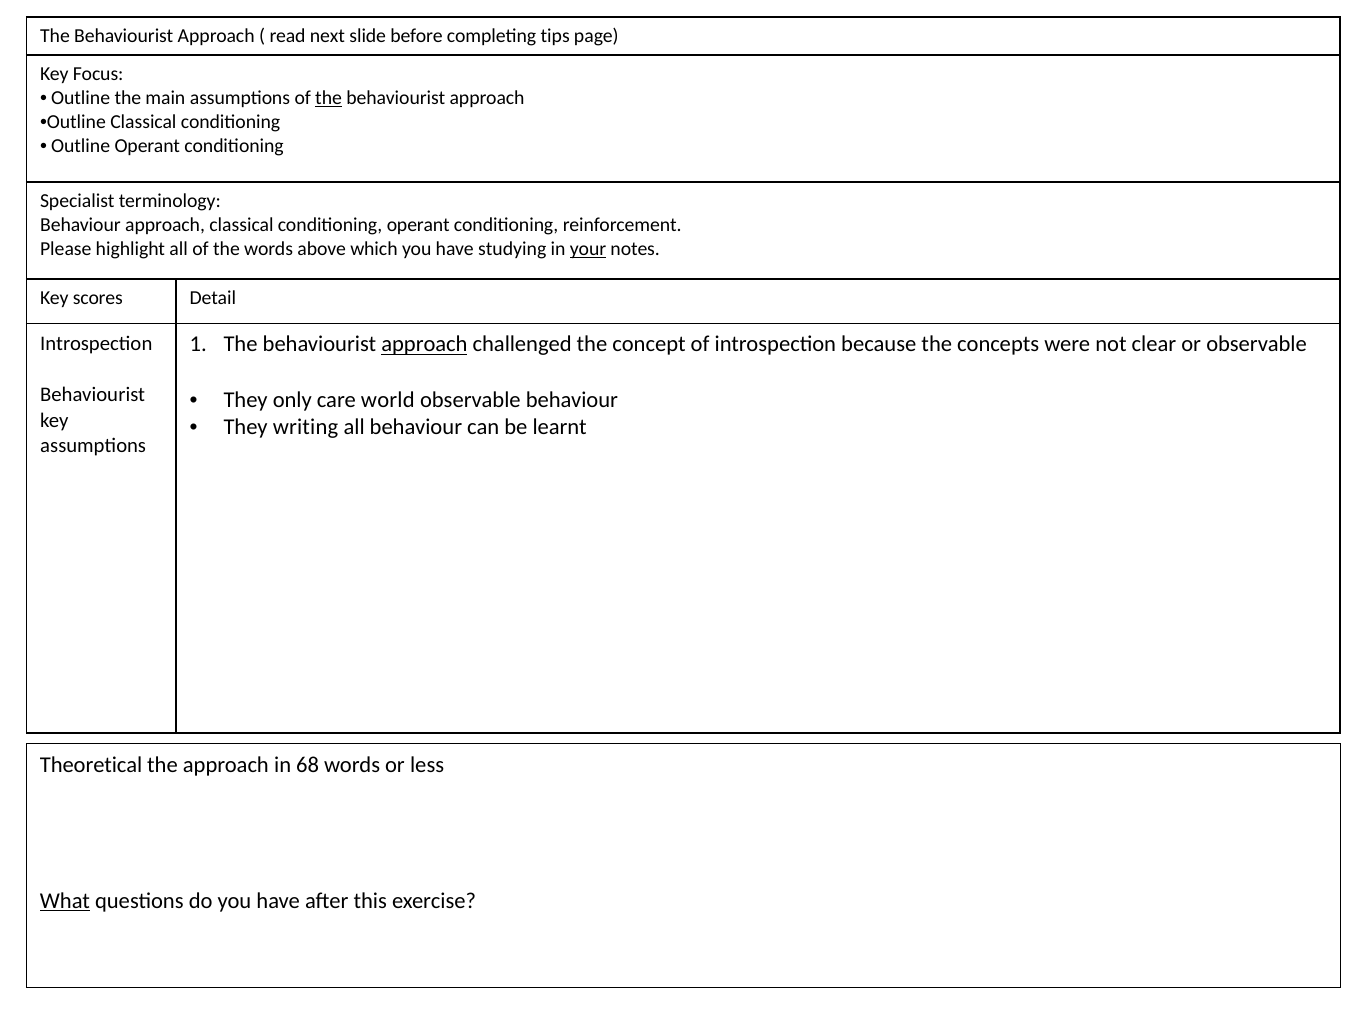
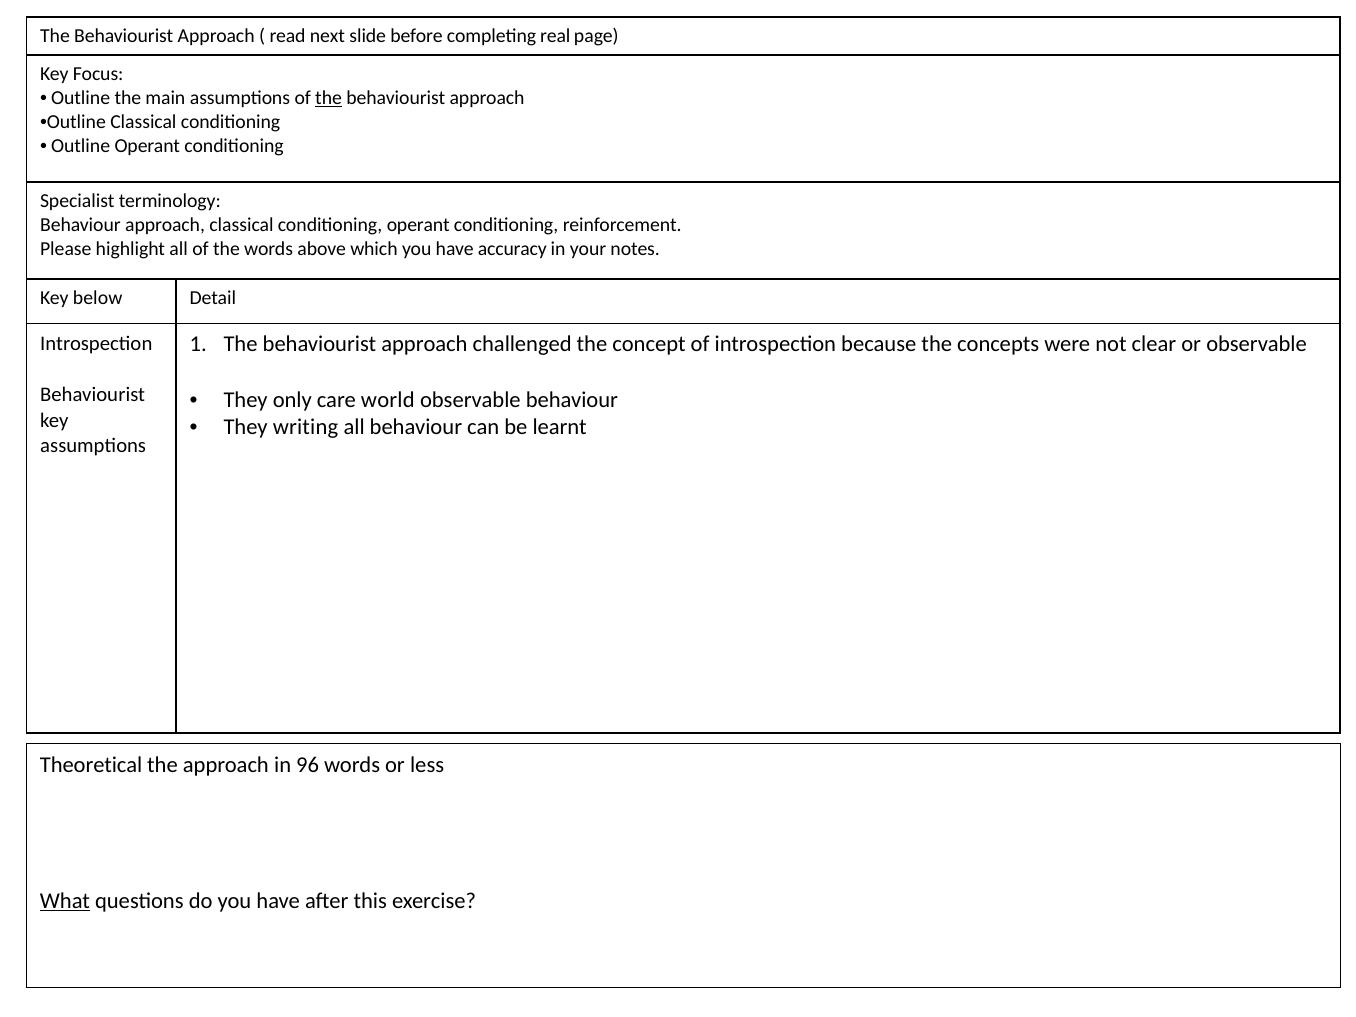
tips: tips -> real (555, 36)
studying: studying -> accuracy (512, 249)
your underline: present -> none (588, 249)
scores: scores -> below (98, 298)
approach underline: present -> none (424, 344)
68: 68 -> 96 (308, 765)
